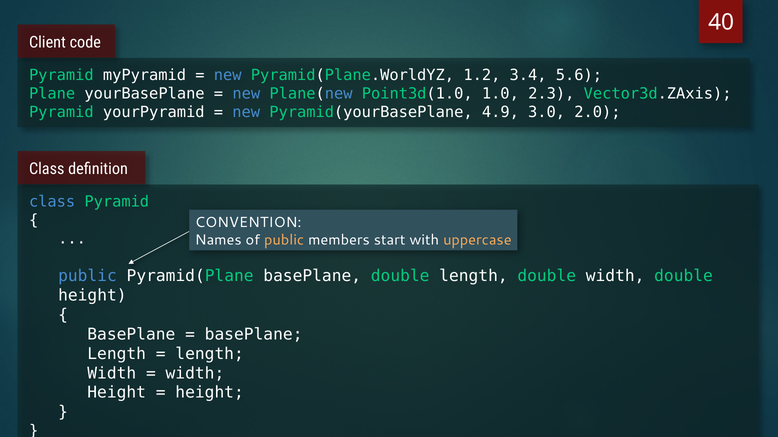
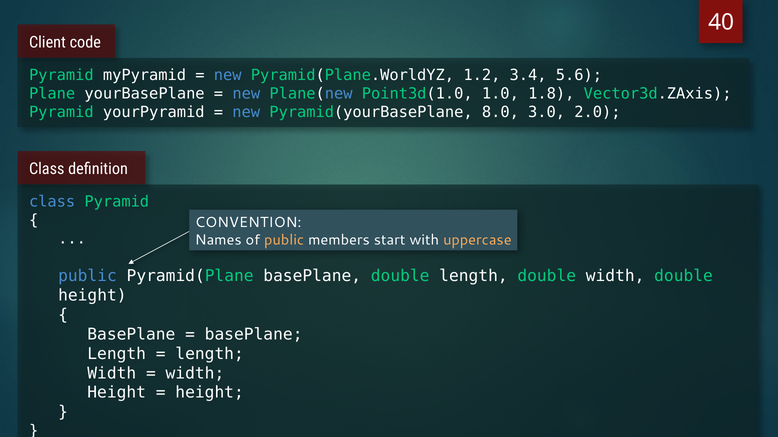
2.3: 2.3 -> 1.8 (551, 94)
4.9: 4.9 -> 8.0 (500, 112)
